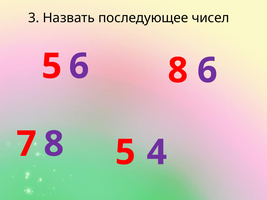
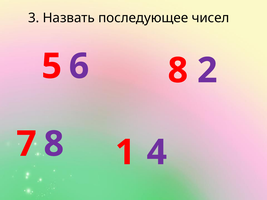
8 6: 6 -> 2 (207, 71)
8 5: 5 -> 1 (125, 153)
